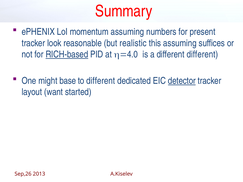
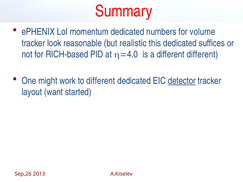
momentum assuming: assuming -> dedicated (127, 32)
present: present -> volume (202, 32)
this assuming: assuming -> dedicated (180, 43)
RICH-based underline: present -> none (67, 54)
base: base -> work (68, 81)
